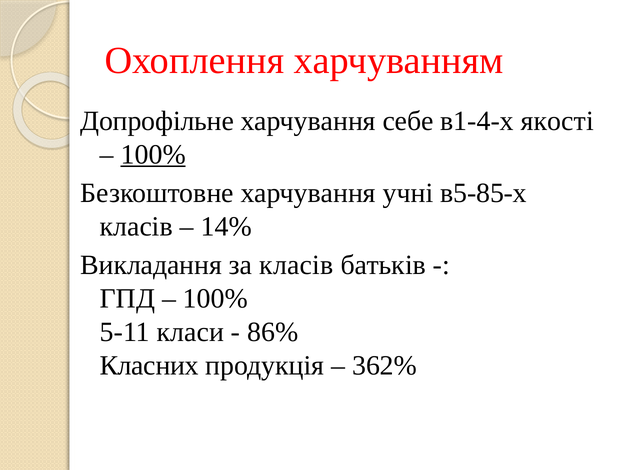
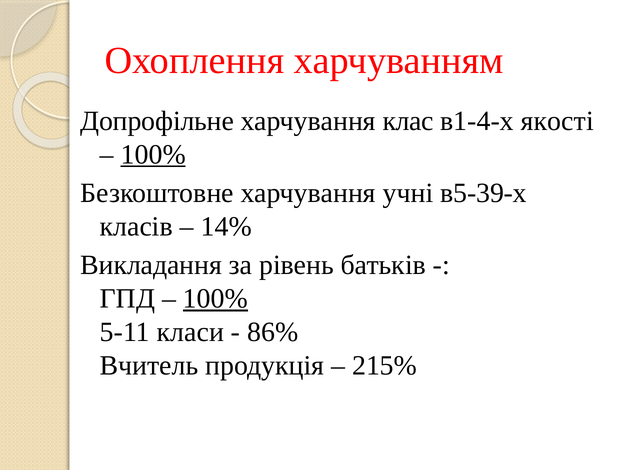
себе: себе -> клас (408, 121)
в5-85-х: в5-85-х -> в5-39-х (484, 193)
за класів: класів -> рівень (297, 265)
100% underline: none -> present (215, 299)
Класних: Класних -> Вчитель (149, 366)
362%: 362% -> 215% (385, 366)
